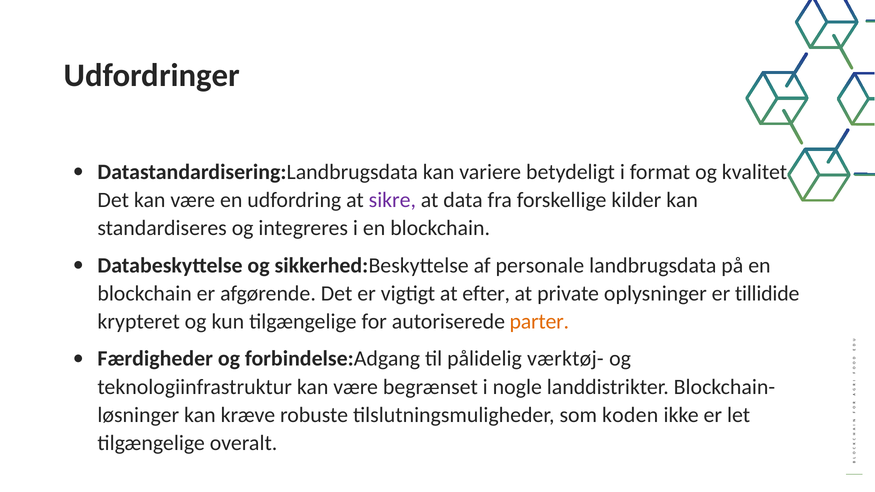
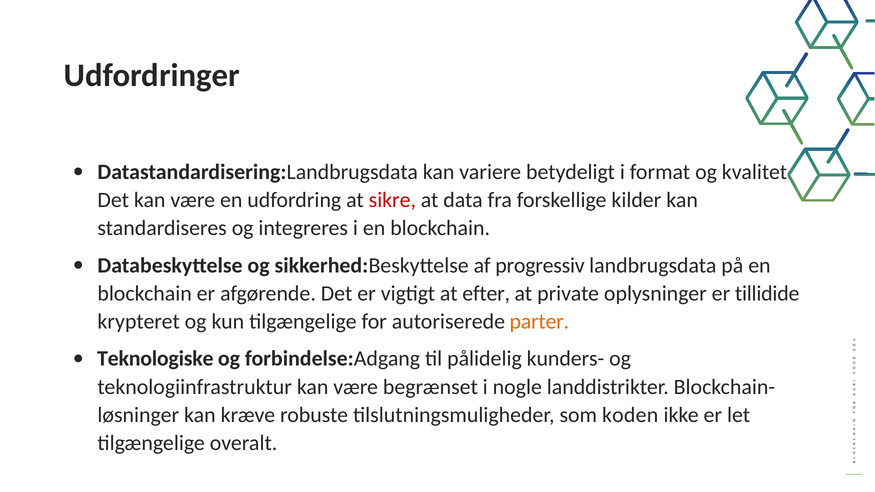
sikre colour: purple -> red (392, 200)
personale: personale -> progressiv (540, 265)
Færdigheder: Færdigheder -> Teknologiske (155, 359)
værktøj-: værktøj- -> kunders- (565, 359)
